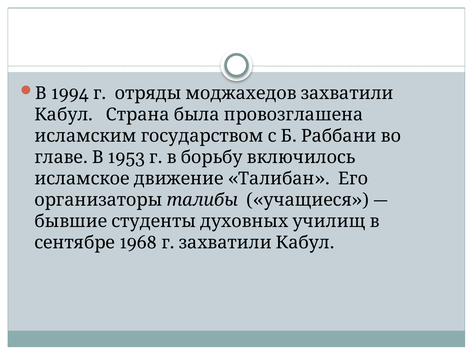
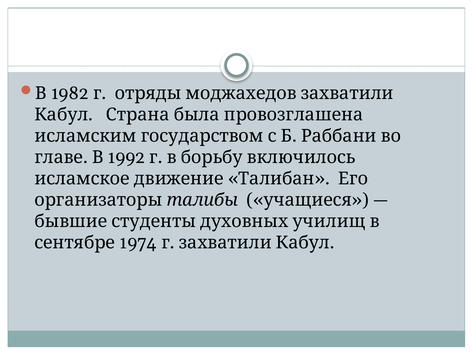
1994: 1994 -> 1982 (70, 93)
1953: 1953 -> 1992 (127, 157)
1968: 1968 -> 1974 (138, 242)
